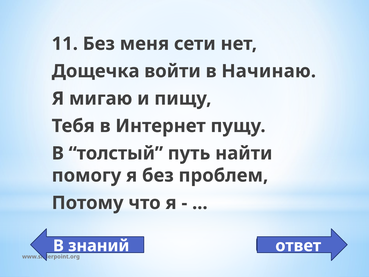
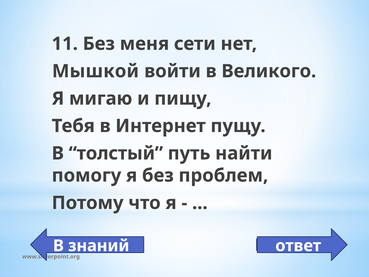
Дощечка: Дощечка -> Мышкой (95, 71)
Начинаю: Начинаю -> Великого (269, 71)
